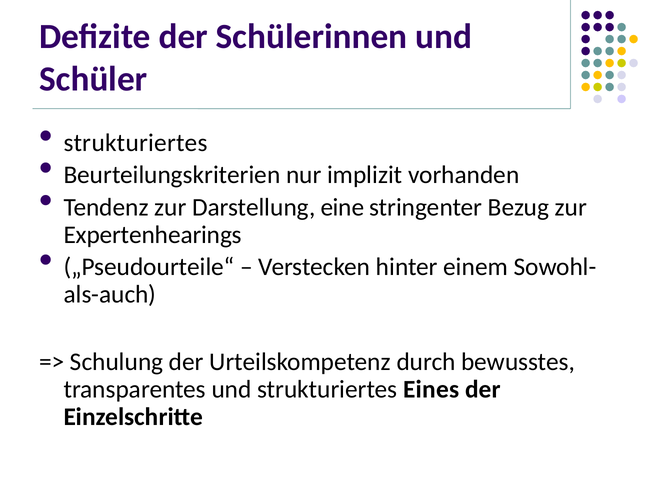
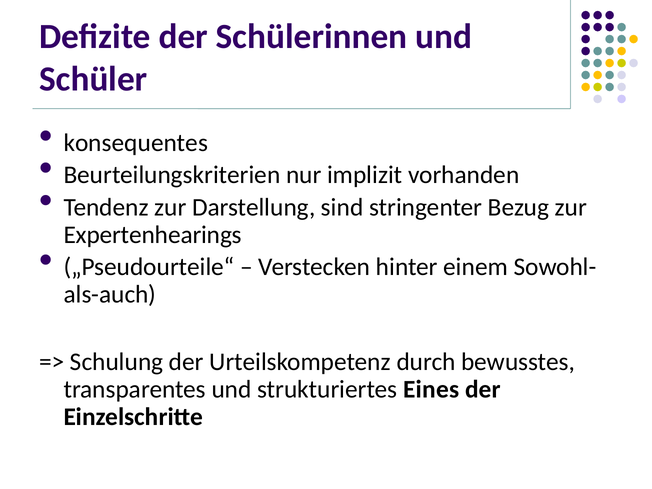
strukturiertes: strukturiertes -> konsequentes (136, 143)
eine: eine -> sind (342, 207)
